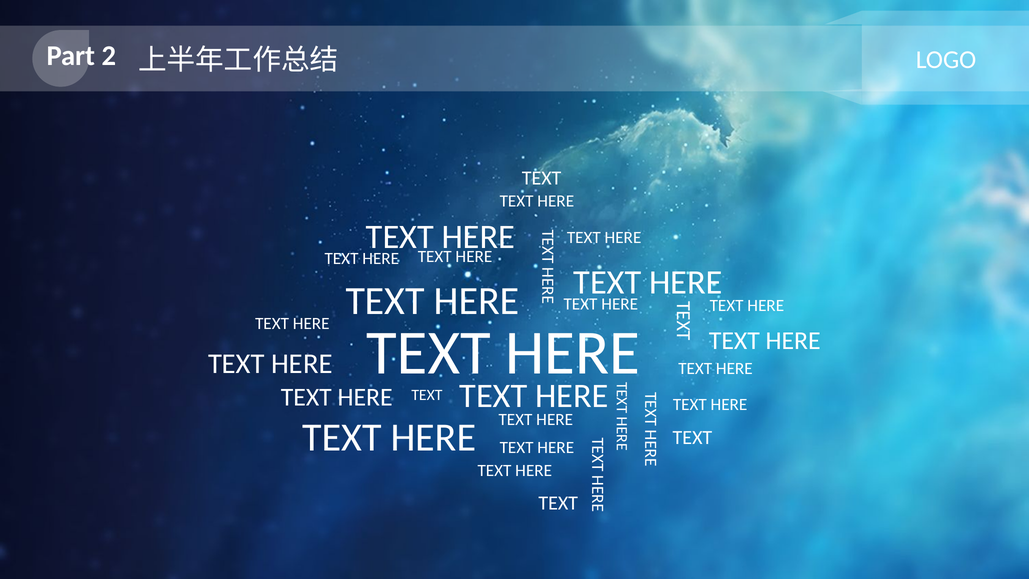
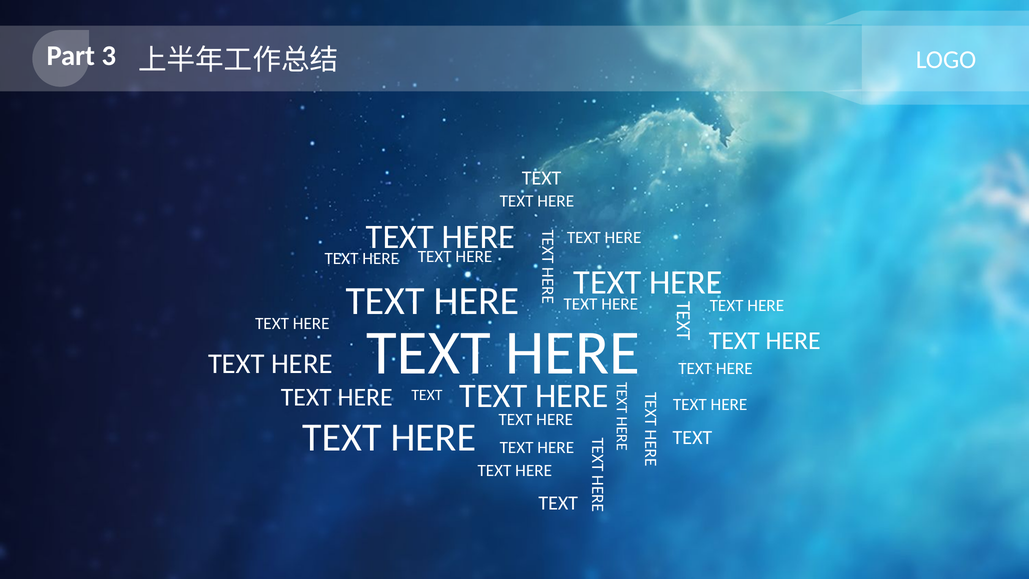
2: 2 -> 3 (109, 56)
